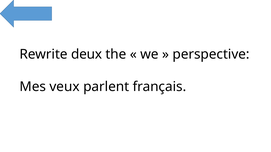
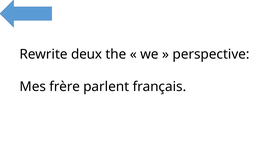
veux: veux -> frère (65, 87)
